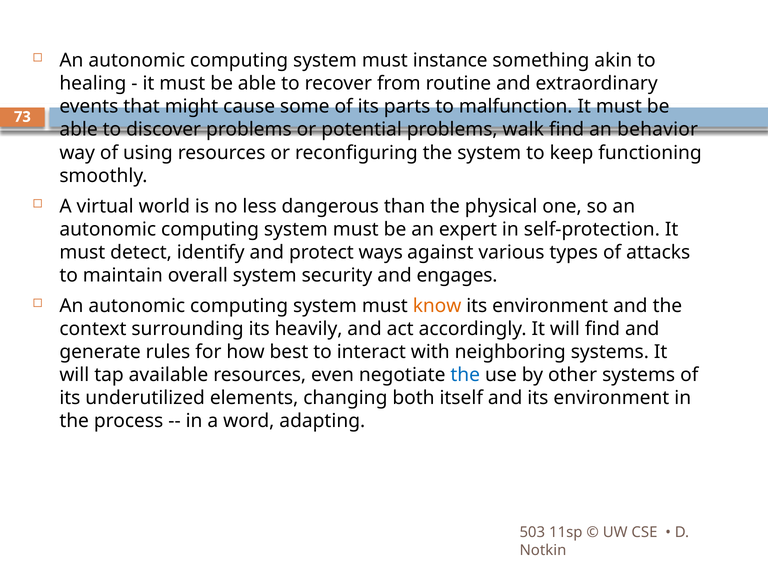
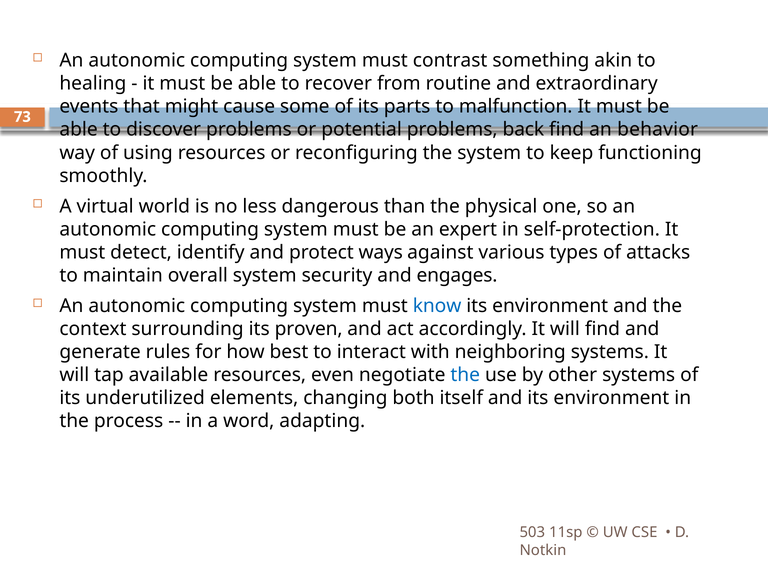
instance: instance -> contrast (450, 61)
walk: walk -> back (523, 130)
know colour: orange -> blue (437, 306)
heavily: heavily -> proven (309, 329)
